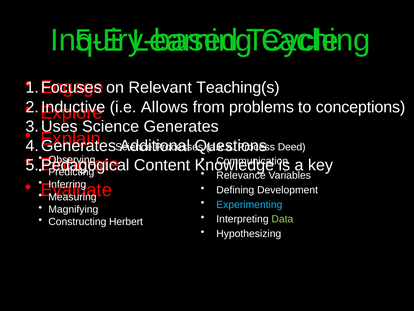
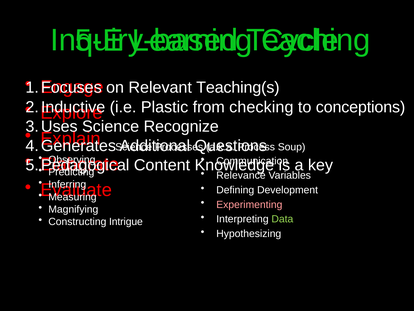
Allows: Allows -> Plastic (165, 107)
problems: problems -> checking (261, 107)
Generates: Generates -> Recognize (181, 126)
Deed: Deed -> Soup (292, 147)
Experimenting colour: light blue -> pink (249, 204)
Herbert: Herbert -> Intrigue (126, 221)
